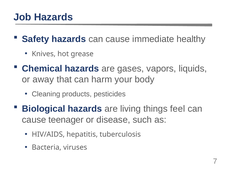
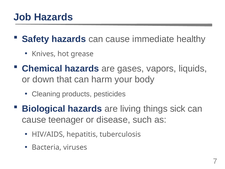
away: away -> down (43, 79)
feel: feel -> sick (178, 109)
